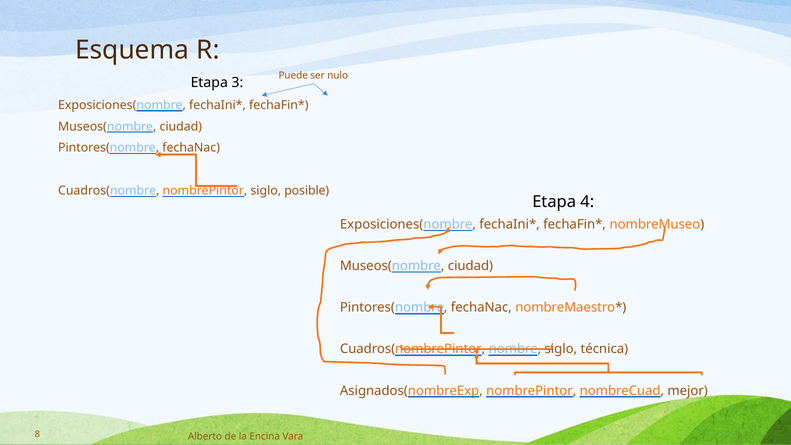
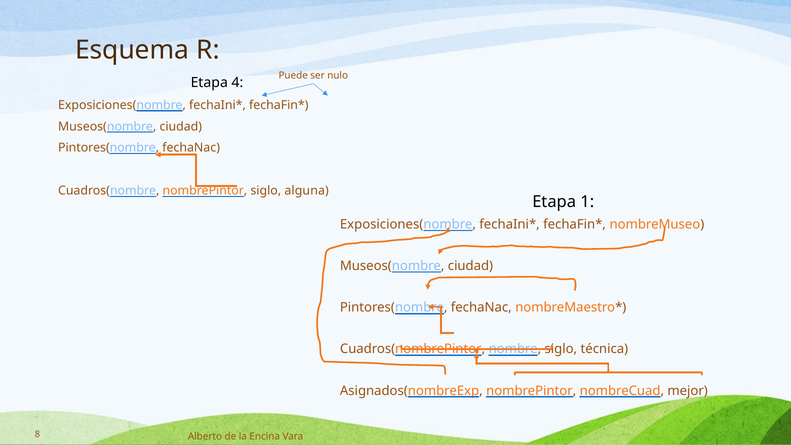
3: 3 -> 4 (237, 83)
posible: posible -> alguna (307, 191)
4: 4 -> 1 (587, 202)
